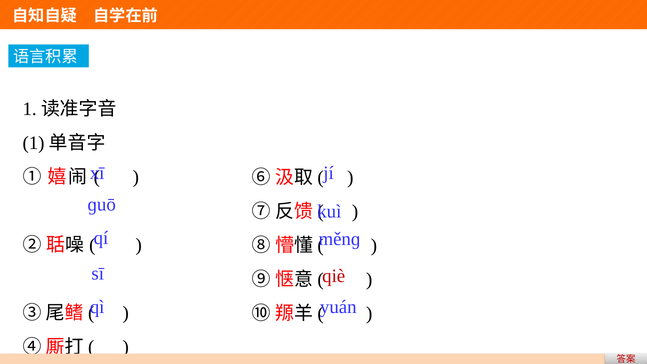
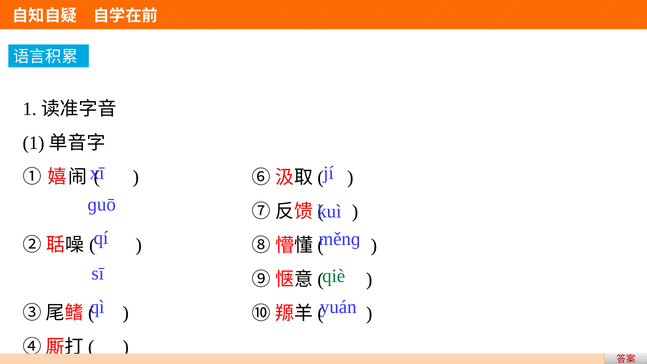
qiè colour: red -> green (334, 276)
